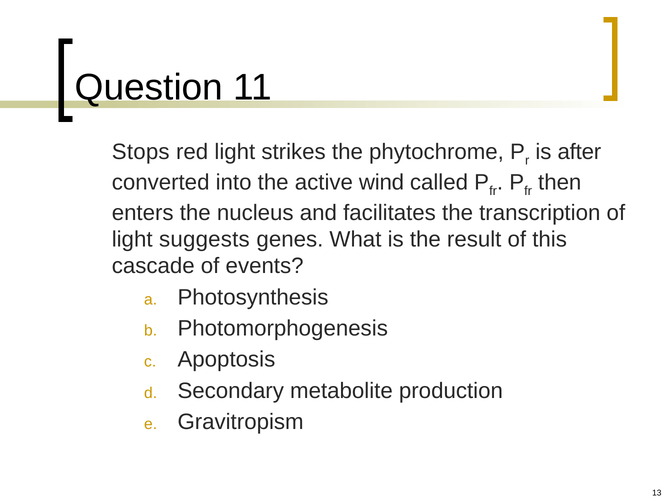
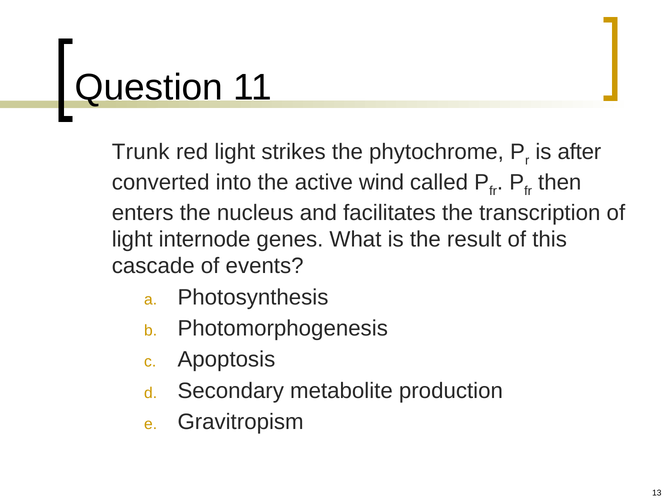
Stops: Stops -> Trunk (141, 152)
suggests: suggests -> internode (205, 239)
